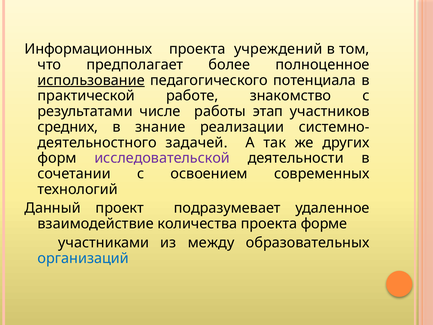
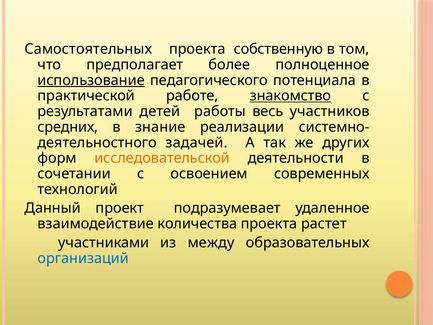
Информационных: Информационных -> Самостоятельных (88, 49)
учреждений: учреждений -> собственную (278, 49)
знакомство underline: none -> present (290, 96)
числе: числе -> детей (160, 111)
этап: этап -> весь (268, 111)
исследовательской colour: purple -> orange (162, 158)
форме: форме -> растет (324, 224)
